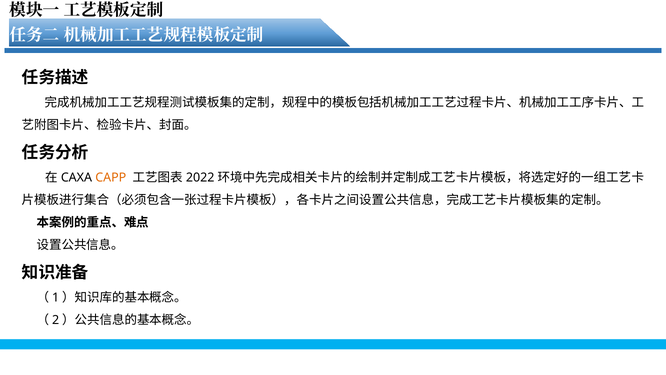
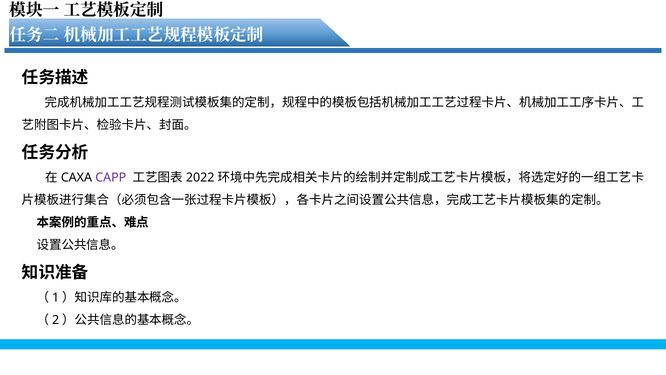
CAPP colour: orange -> purple (111, 177)
